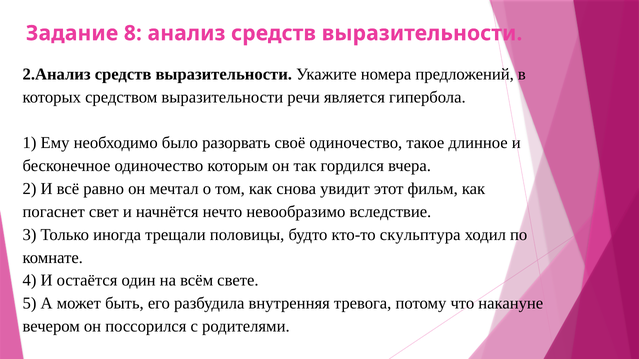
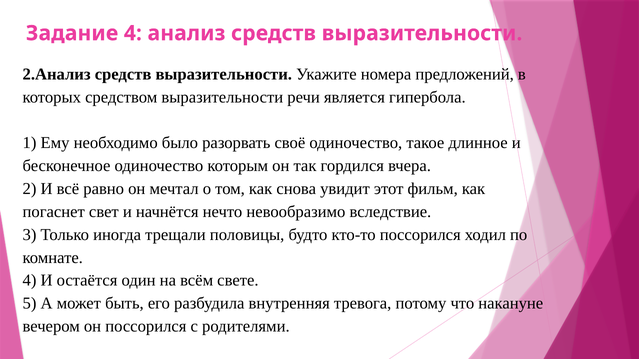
Задание 8: 8 -> 4 (133, 33)
кто-то скульптура: скульптура -> поссорился (420, 235)
